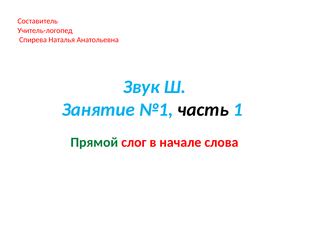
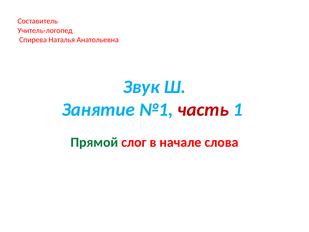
часть colour: black -> red (203, 109)
